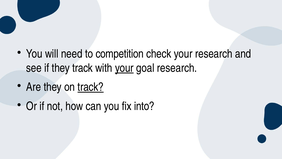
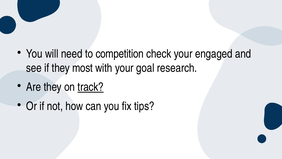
your research: research -> engaged (214, 54)
they track: track -> most (83, 68)
your underline: present -> none (124, 68)
into: into -> tips (144, 106)
